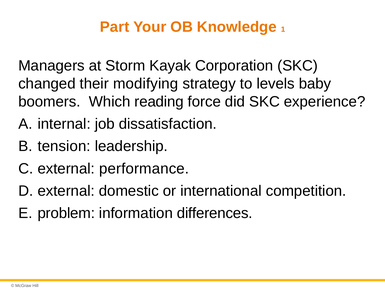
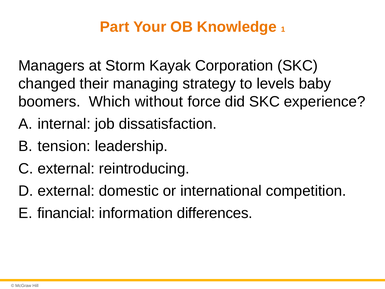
modifying: modifying -> managing (146, 84)
reading: reading -> without (159, 102)
performance: performance -> reintroducing (144, 168)
problem: problem -> financial (66, 213)
